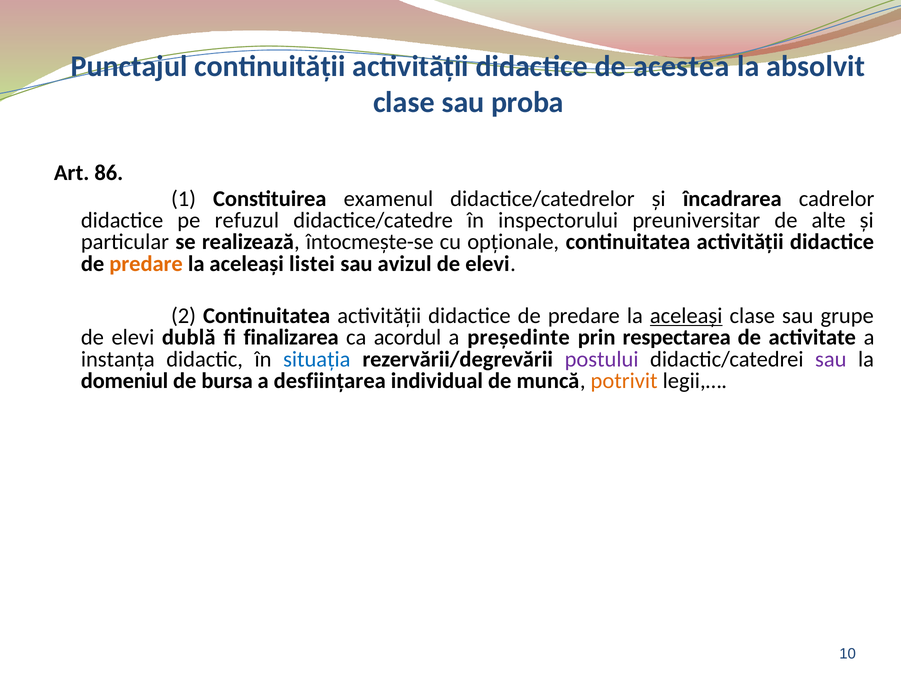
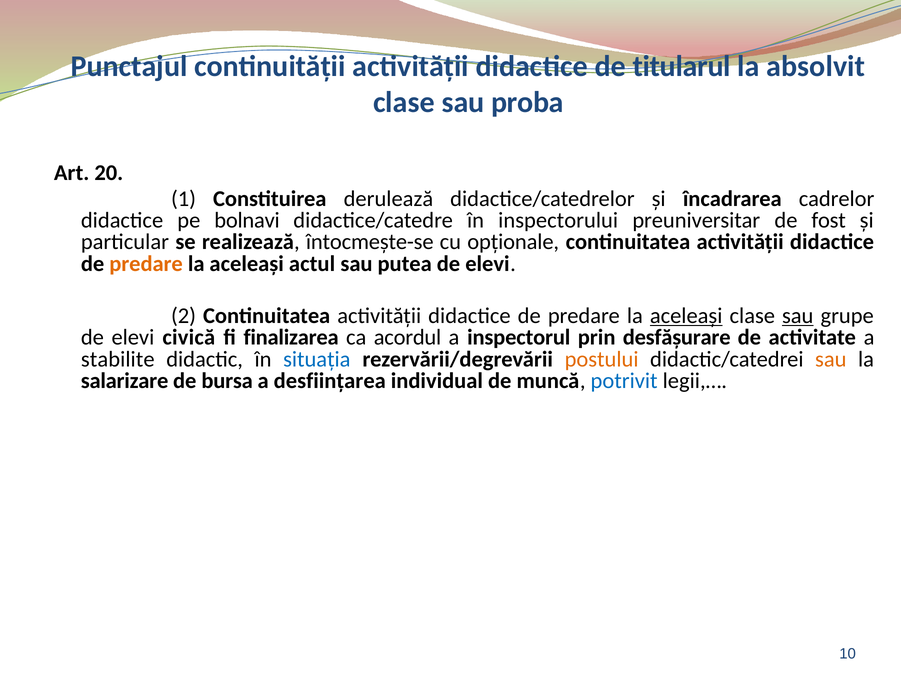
acestea: acestea -> titularul (682, 66)
86: 86 -> 20 (109, 173)
examenul: examenul -> derulează (388, 199)
refuzul: refuzul -> bolnavi (247, 221)
alte: alte -> fost (829, 221)
listei: listei -> actul (312, 264)
avizul: avizul -> putea (405, 264)
sau underline: none -> present (798, 316)
dublă: dublă -> civică (189, 338)
preşedinte: preşedinte -> inspectorul (519, 338)
respectarea: respectarea -> desfăşurare (677, 338)
instanţa: instanţa -> stabilite (118, 359)
postului colour: purple -> orange (602, 359)
sau colour: purple -> orange (831, 359)
domeniul: domeniul -> salarizare (125, 381)
potrivit colour: orange -> blue (624, 381)
